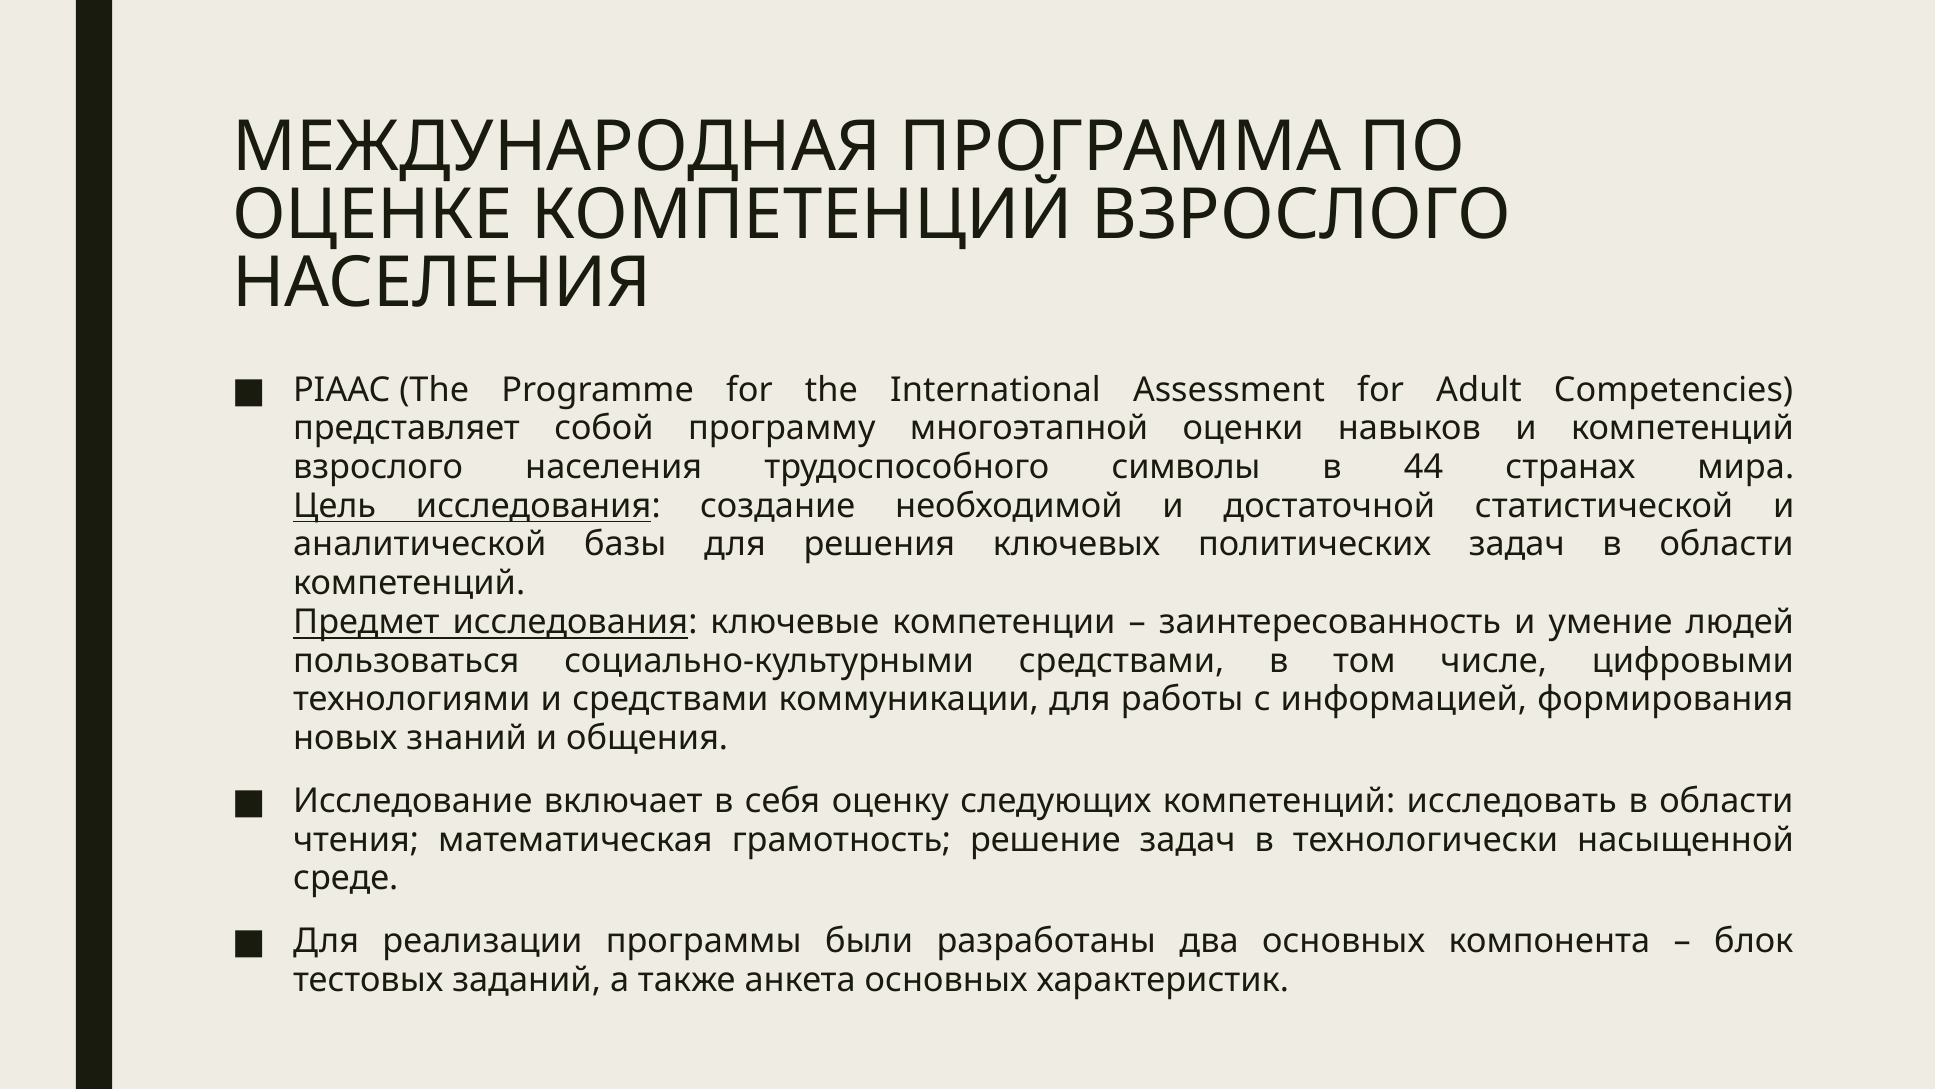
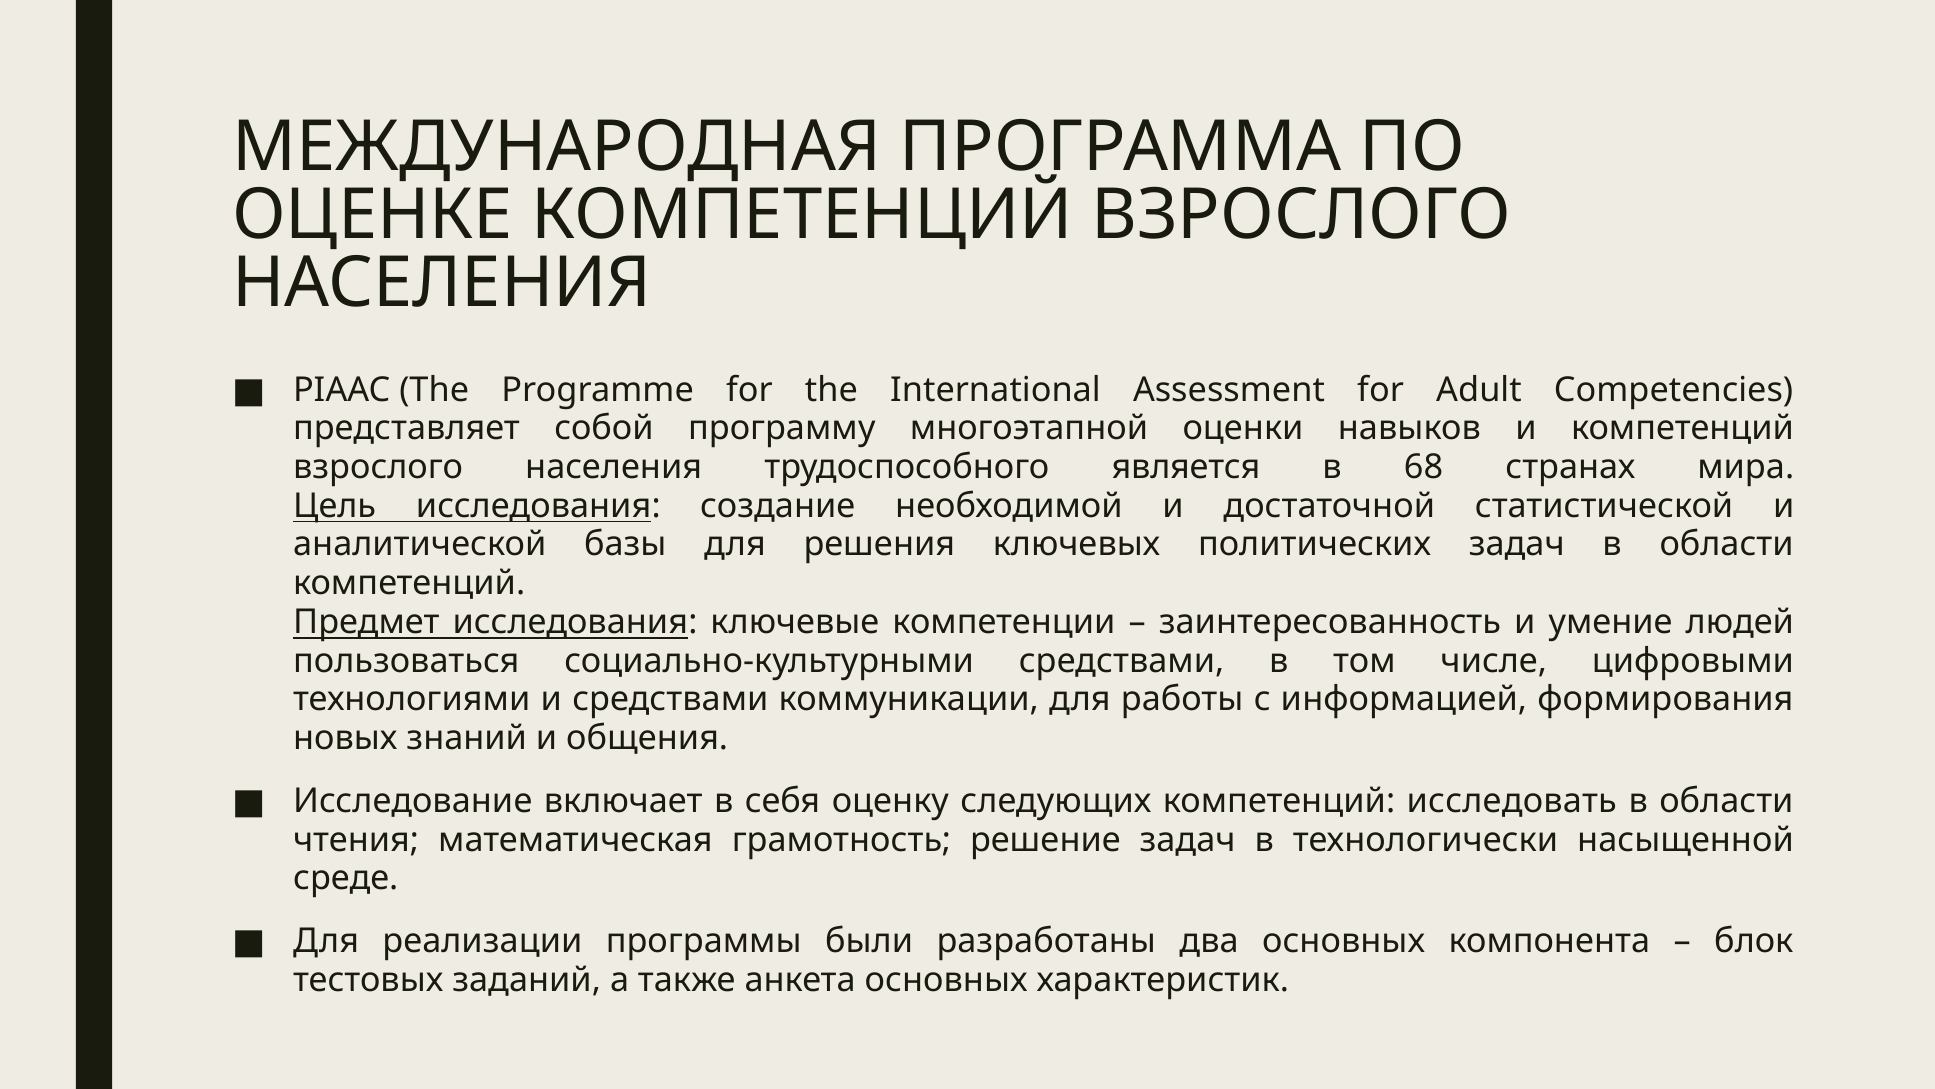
символы: символы -> является (1186, 467)
44: 44 -> 68 (1424, 467)
